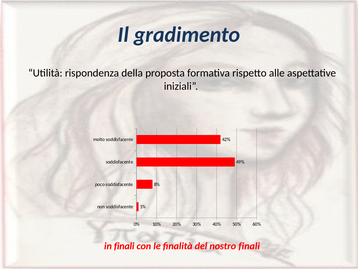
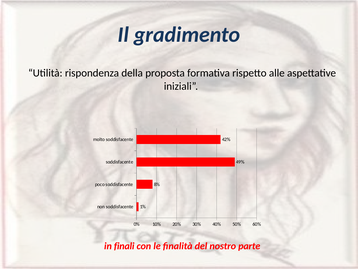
nostro finali: finali -> parte (249, 246)
